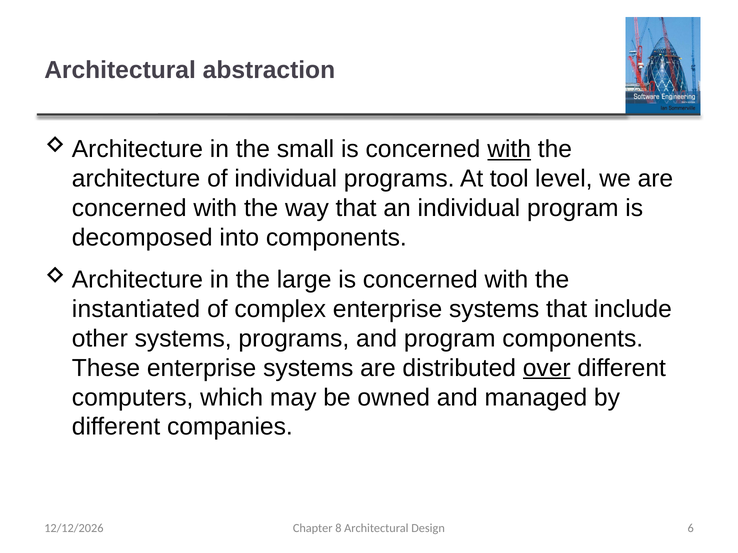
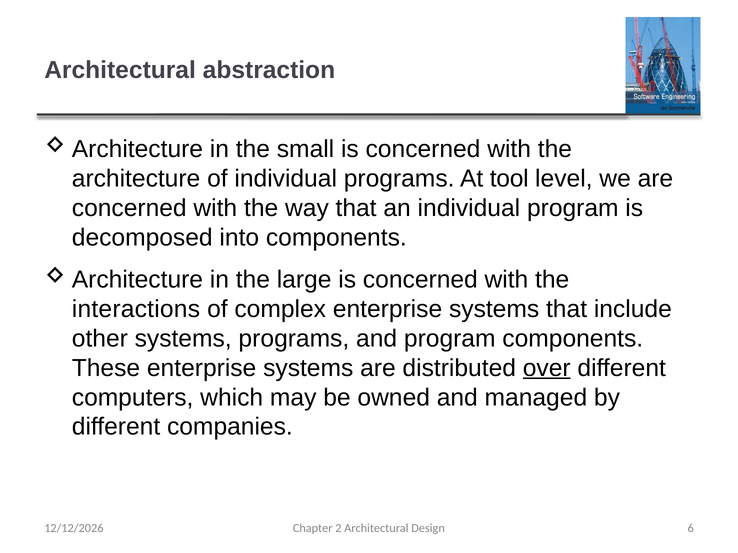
with underline: present -> none (509, 149)
instantiated: instantiated -> interactions (136, 309)
8: 8 -> 2 (338, 528)
